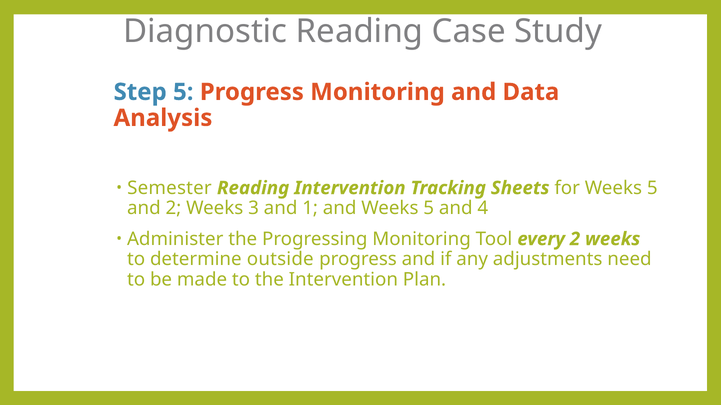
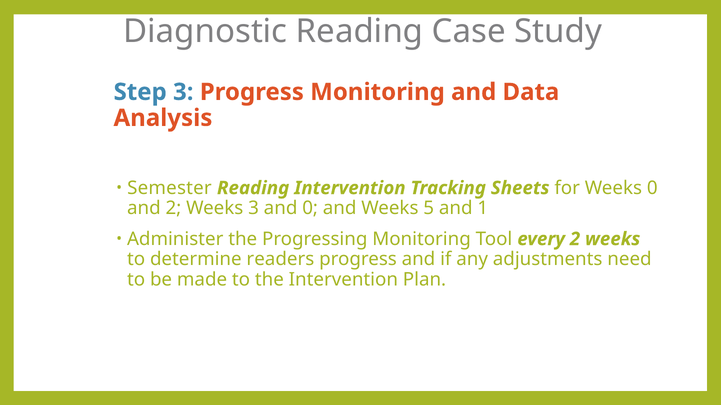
Step 5: 5 -> 3 (183, 92)
for Weeks 5: 5 -> 0 (652, 188)
and 1: 1 -> 0 (310, 209)
4: 4 -> 1 (483, 209)
outside: outside -> readers (280, 260)
